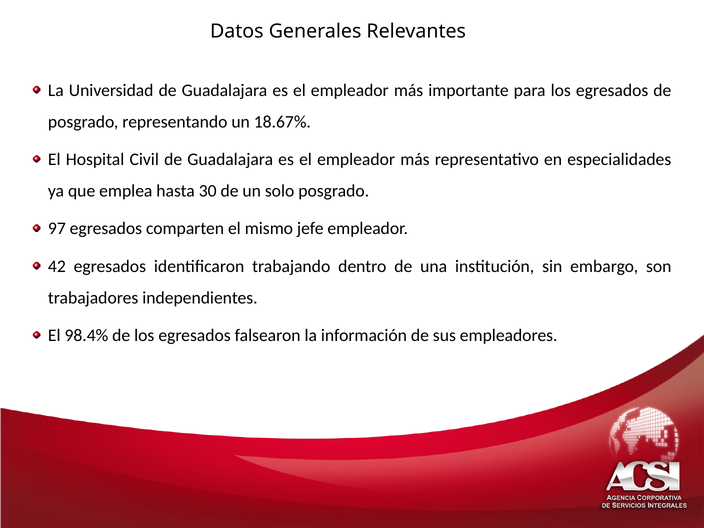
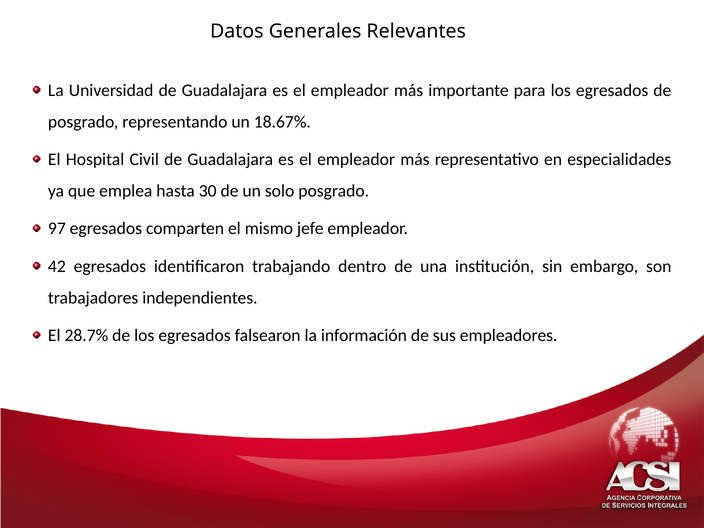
98.4%: 98.4% -> 28.7% (86, 335)
